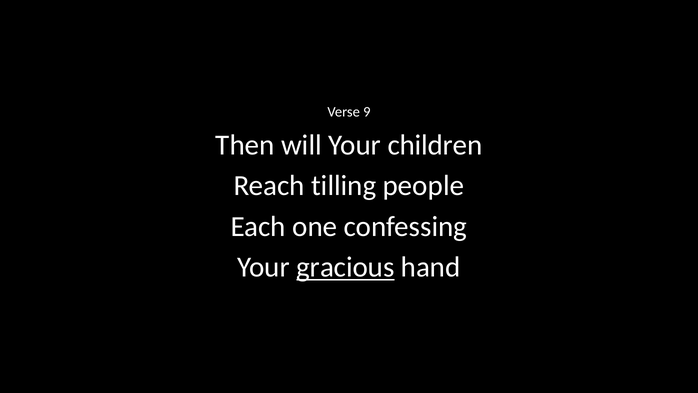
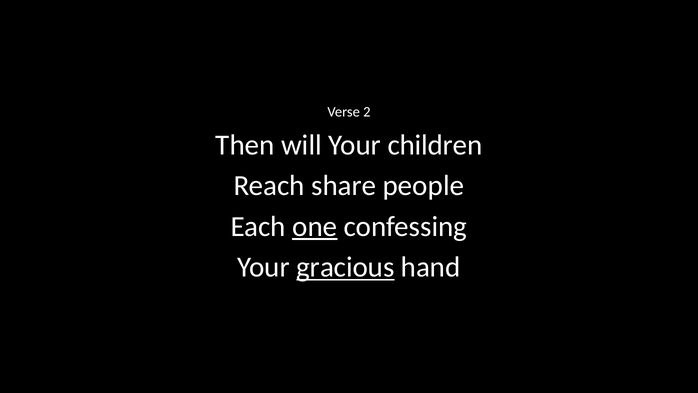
9: 9 -> 2 (367, 112)
tilling: tilling -> share (344, 186)
one underline: none -> present (315, 226)
